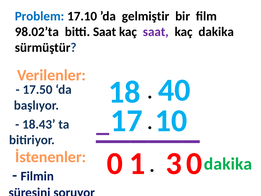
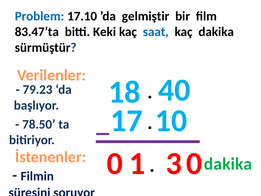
98.02’ta: 98.02’ta -> 83.47’ta (37, 32)
bitti Saat: Saat -> Keki (105, 32)
saat colour: purple -> blue (156, 32)
17.50: 17.50 -> 79.23 (38, 90)
18.43: 18.43 -> 78.50 (39, 124)
